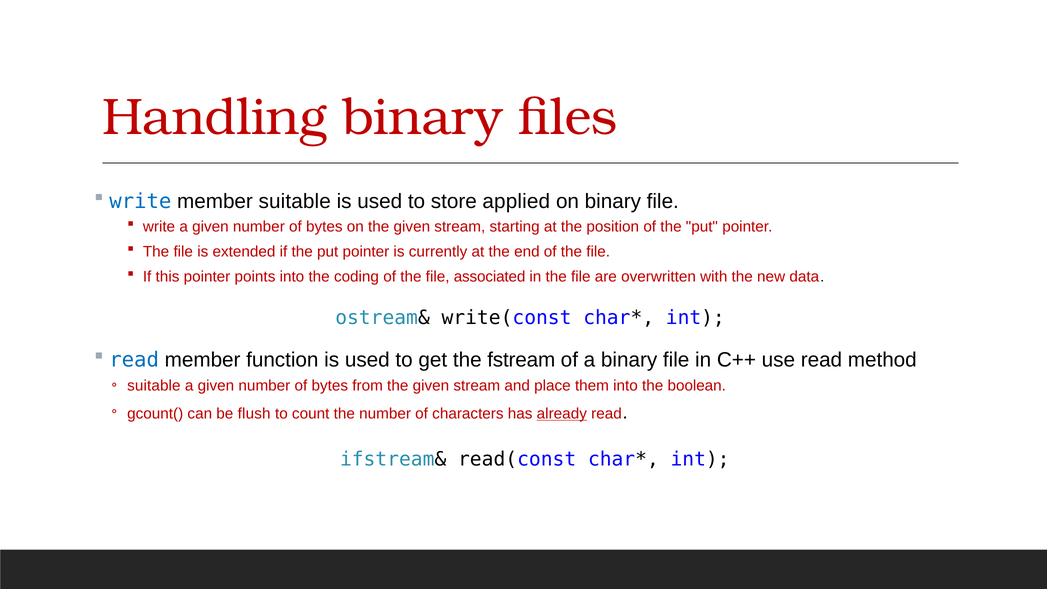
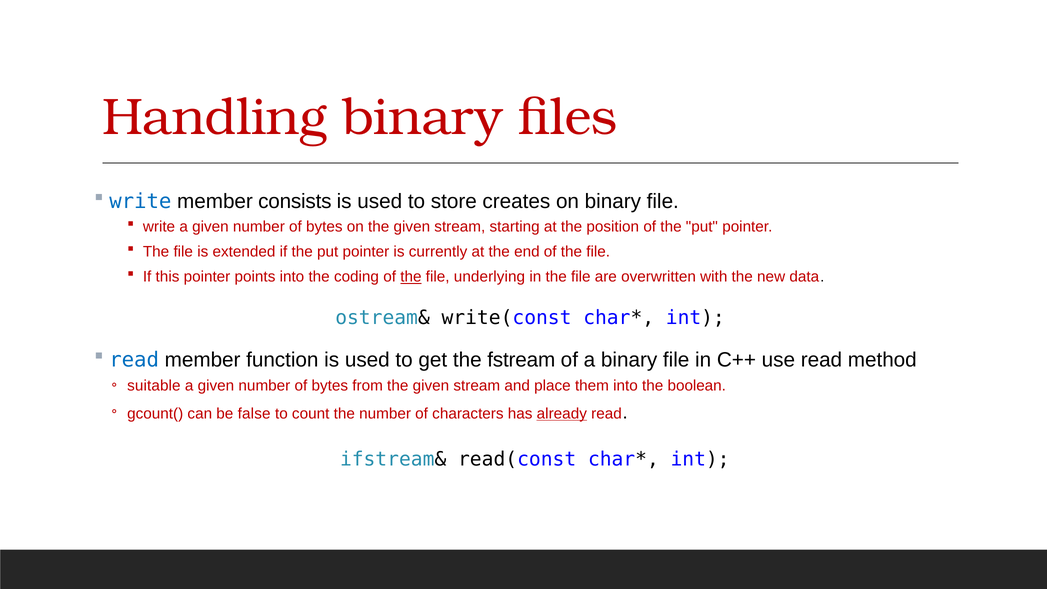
member suitable: suitable -> consists (295, 201)
applied: applied -> creates (516, 201)
the underline: none -> present (411, 277)
associated: associated -> underlying (489, 277)
flush: flush -> false (254, 414)
